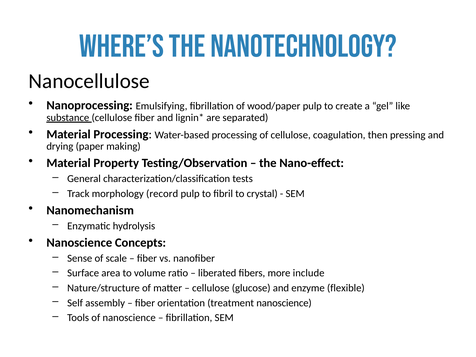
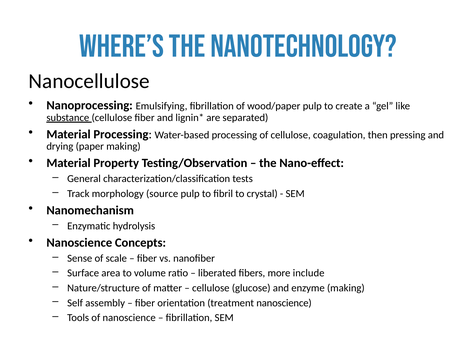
record: record -> source (162, 194)
enzyme flexible: flexible -> making (346, 288)
